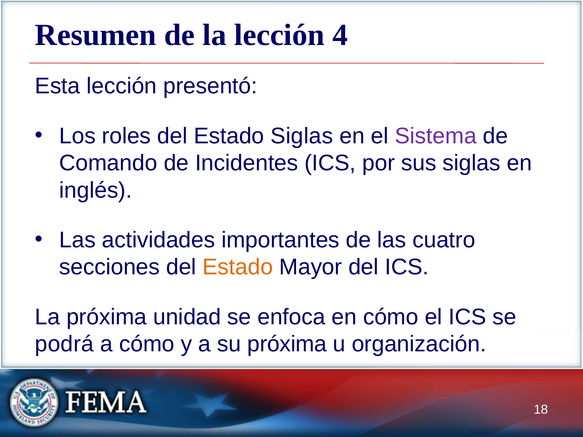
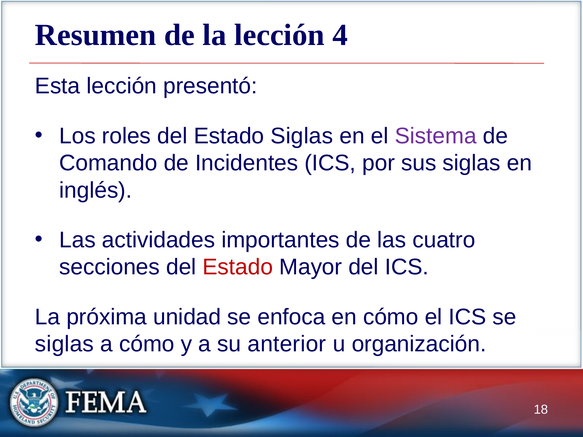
Estado colour: orange -> red (238, 267)
podrá: podrá -> siglas (64, 344)
su próxima: próxima -> anterior (287, 344)
